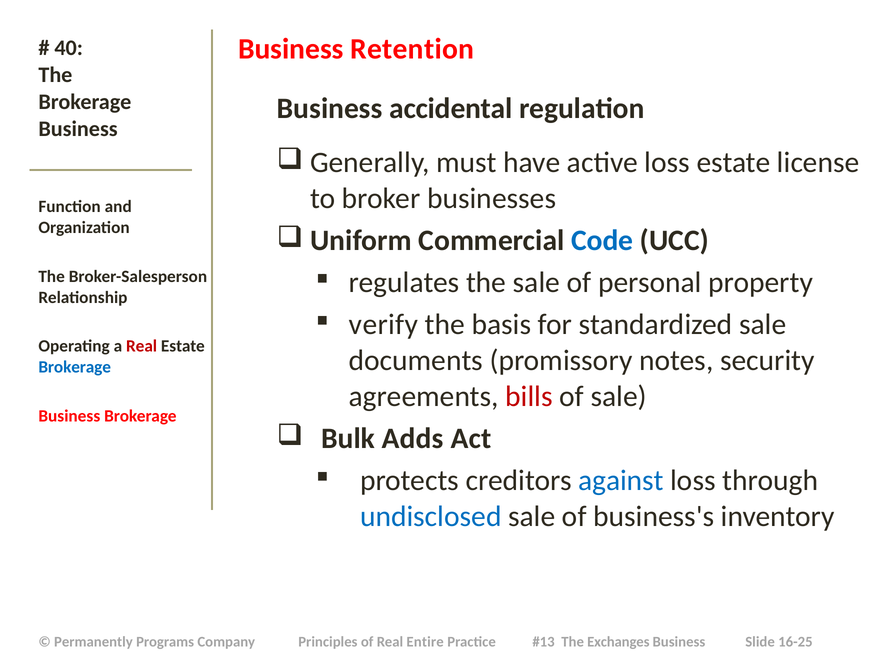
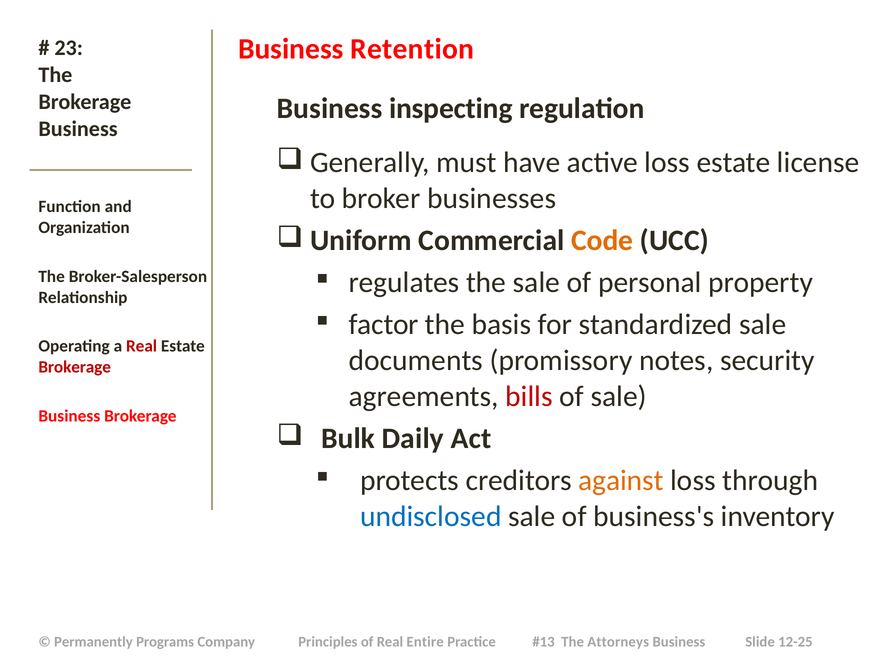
40: 40 -> 23 (69, 48)
accidental: accidental -> inspecting (451, 109)
Code colour: blue -> orange (602, 241)
verify: verify -> factor (384, 325)
Brokerage colour: blue -> red (75, 367)
Adds: Adds -> Daily (413, 439)
against colour: blue -> orange (621, 481)
Exchanges: Exchanges -> Attorneys (618, 642)
16-25: 16-25 -> 12-25 (795, 642)
